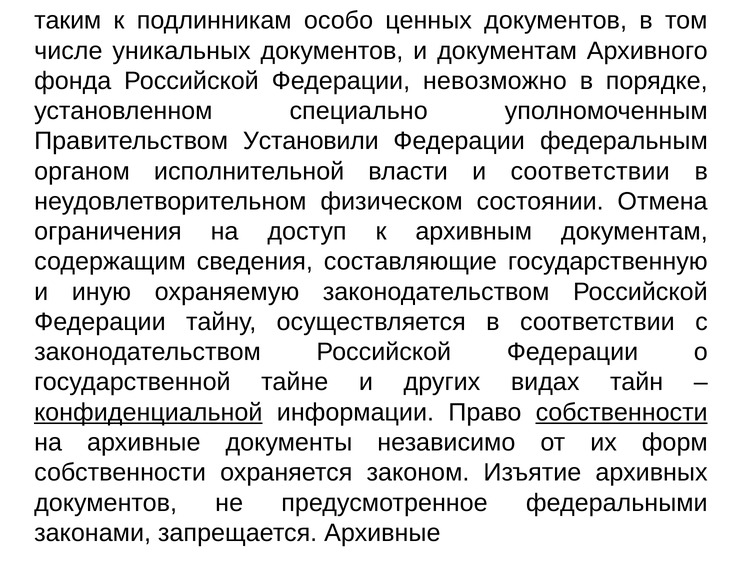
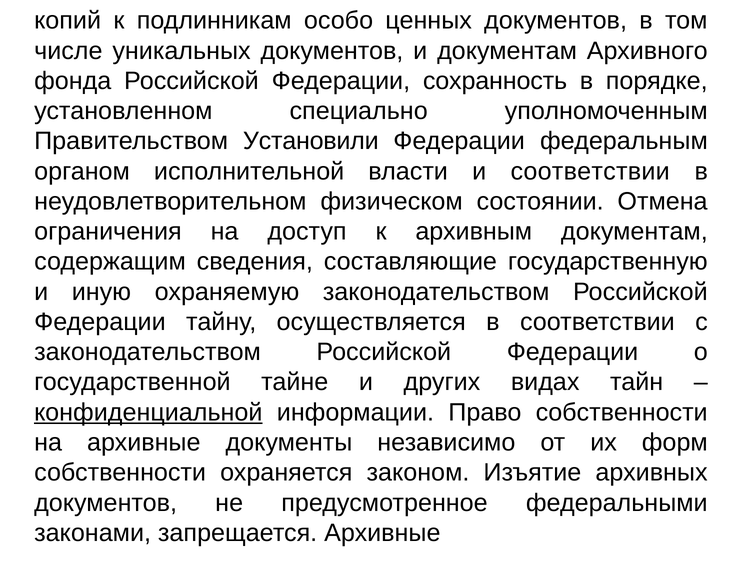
таким: таким -> копий (68, 21)
невозможно: невозможно -> сохранность (495, 81)
собственности underline: present -> none (622, 413)
